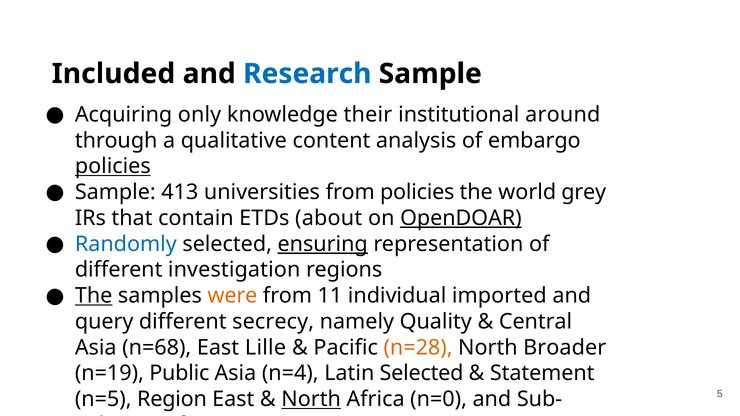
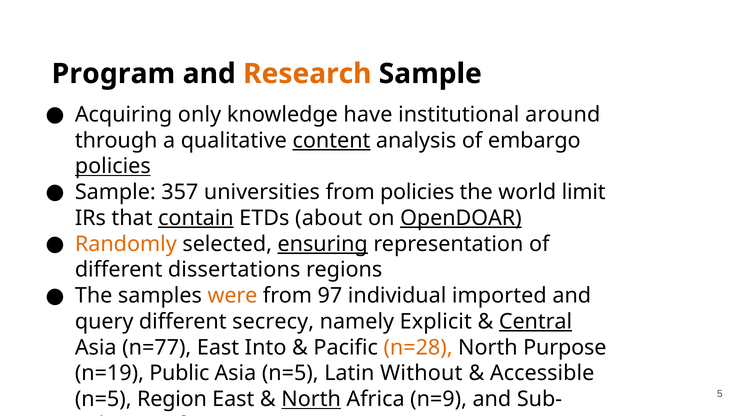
Included: Included -> Program (113, 74)
Research colour: blue -> orange (307, 74)
their: their -> have (368, 115)
content underline: none -> present (331, 140)
413: 413 -> 357 (180, 192)
grey: grey -> limit (584, 192)
contain underline: none -> present (196, 218)
Randomly colour: blue -> orange (126, 244)
investigation: investigation -> dissertations (234, 270)
The underline: present -> none (94, 296)
11: 11 -> 97 (330, 296)
Quality: Quality -> Explicit (436, 322)
Central underline: none -> present (536, 322)
n=68: n=68 -> n=77 (157, 348)
Lille: Lille -> Into (266, 348)
Broader: Broader -> Purpose (565, 348)
Asia n=4: n=4 -> n=5 (290, 374)
Latin Selected: Selected -> Without (421, 374)
Statement: Statement -> Accessible (542, 374)
n=0: n=0 -> n=9 (439, 399)
